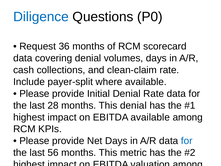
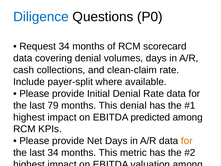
Request 36: 36 -> 34 (64, 46)
28: 28 -> 79 (53, 105)
EBITDA available: available -> predicted (150, 117)
for colour: blue -> orange (187, 141)
last 56: 56 -> 34 (53, 152)
